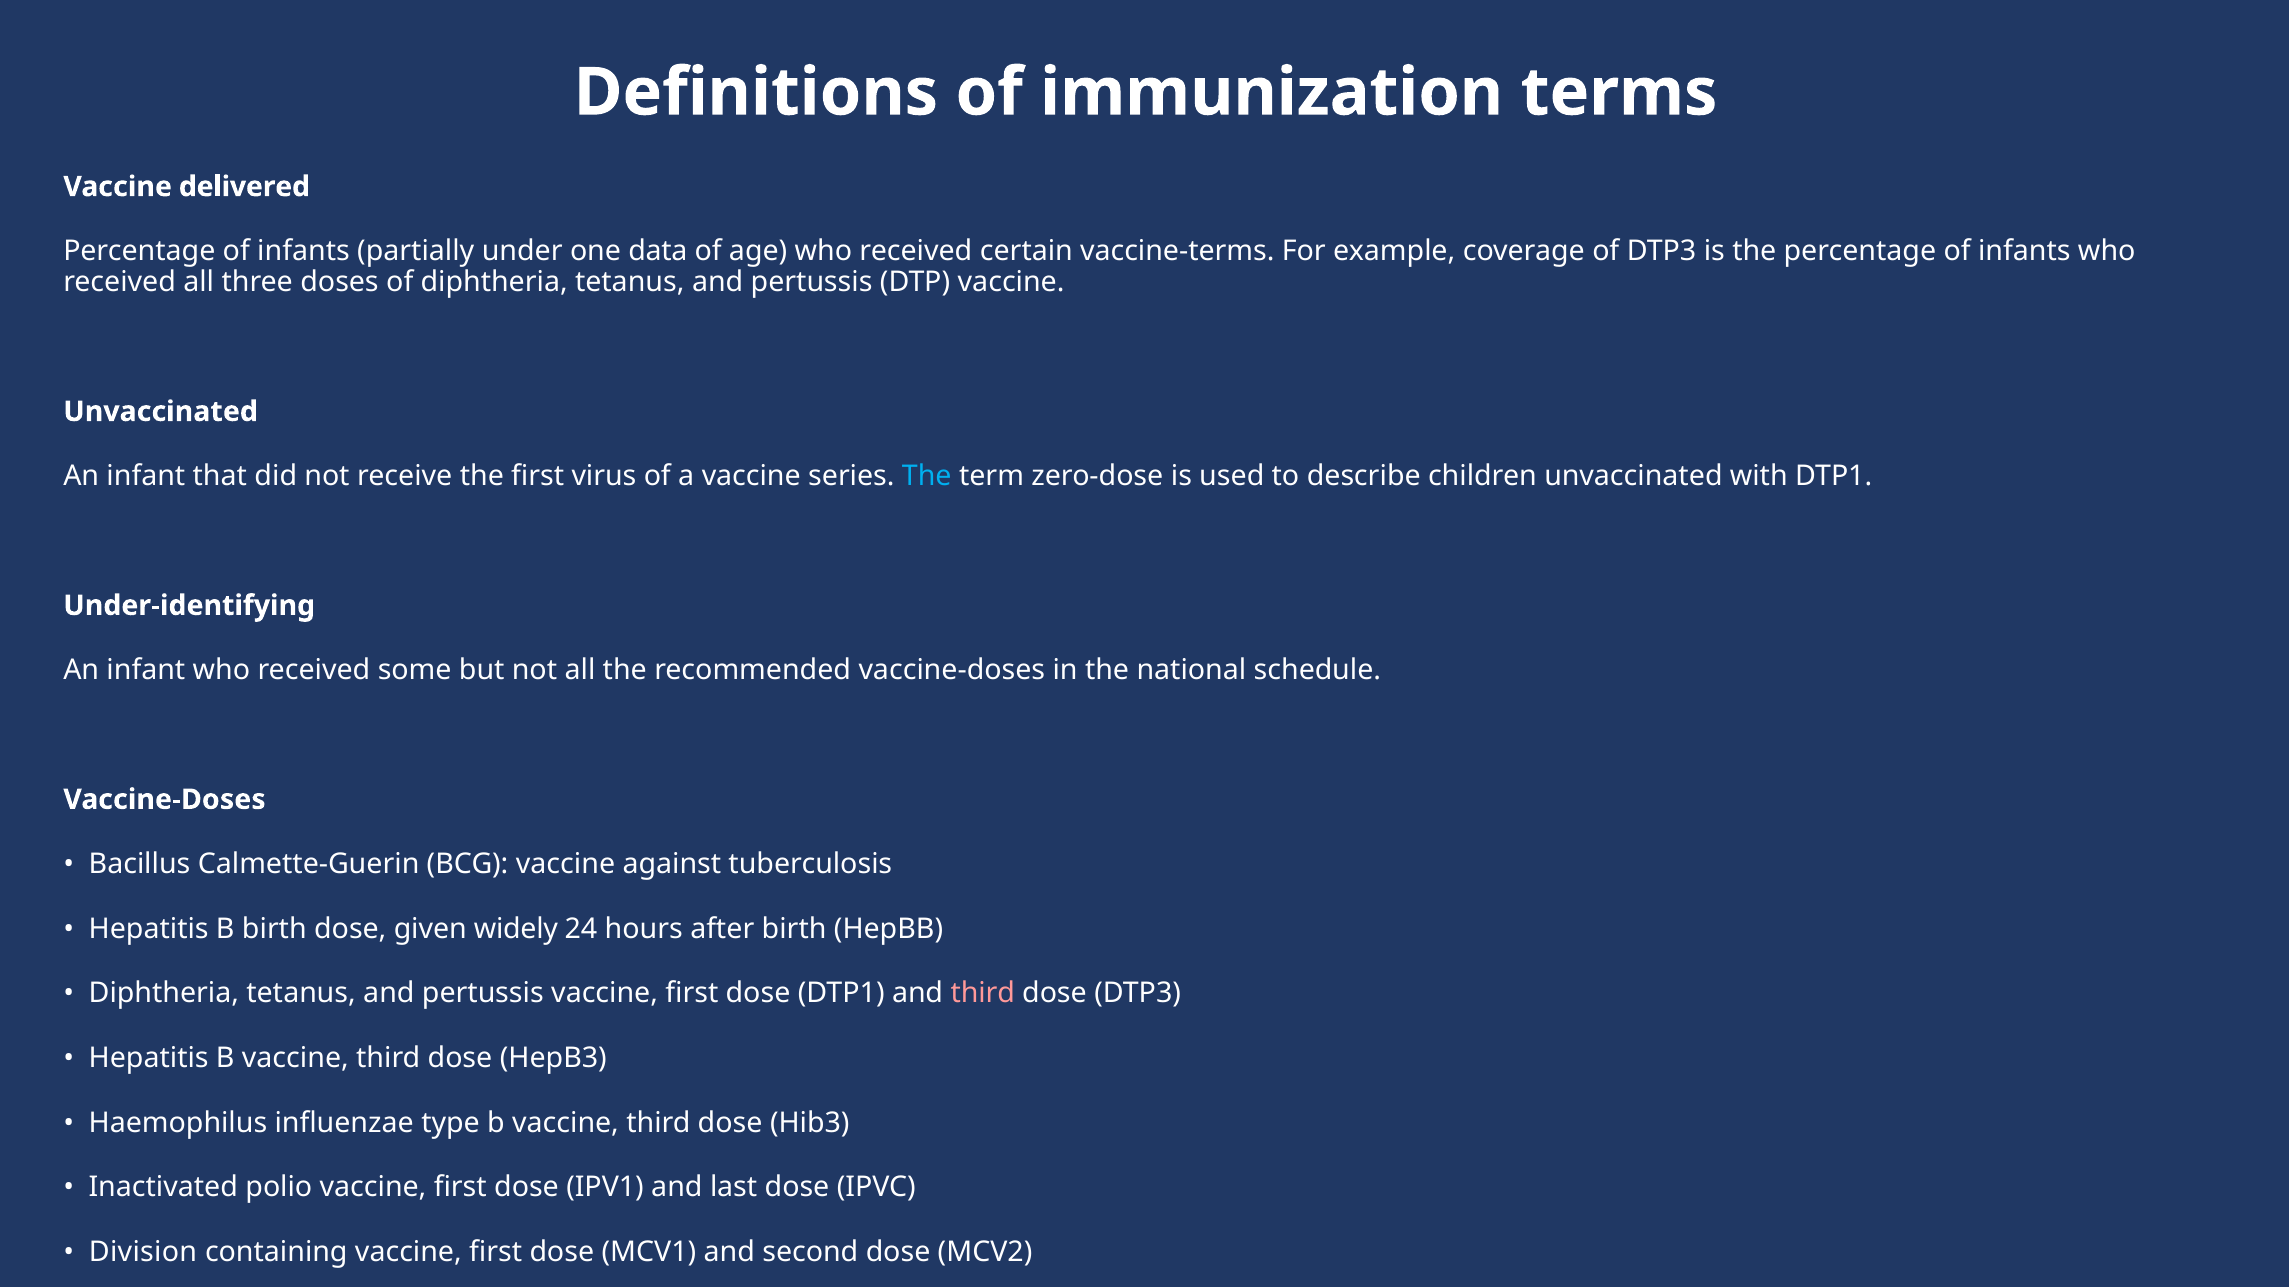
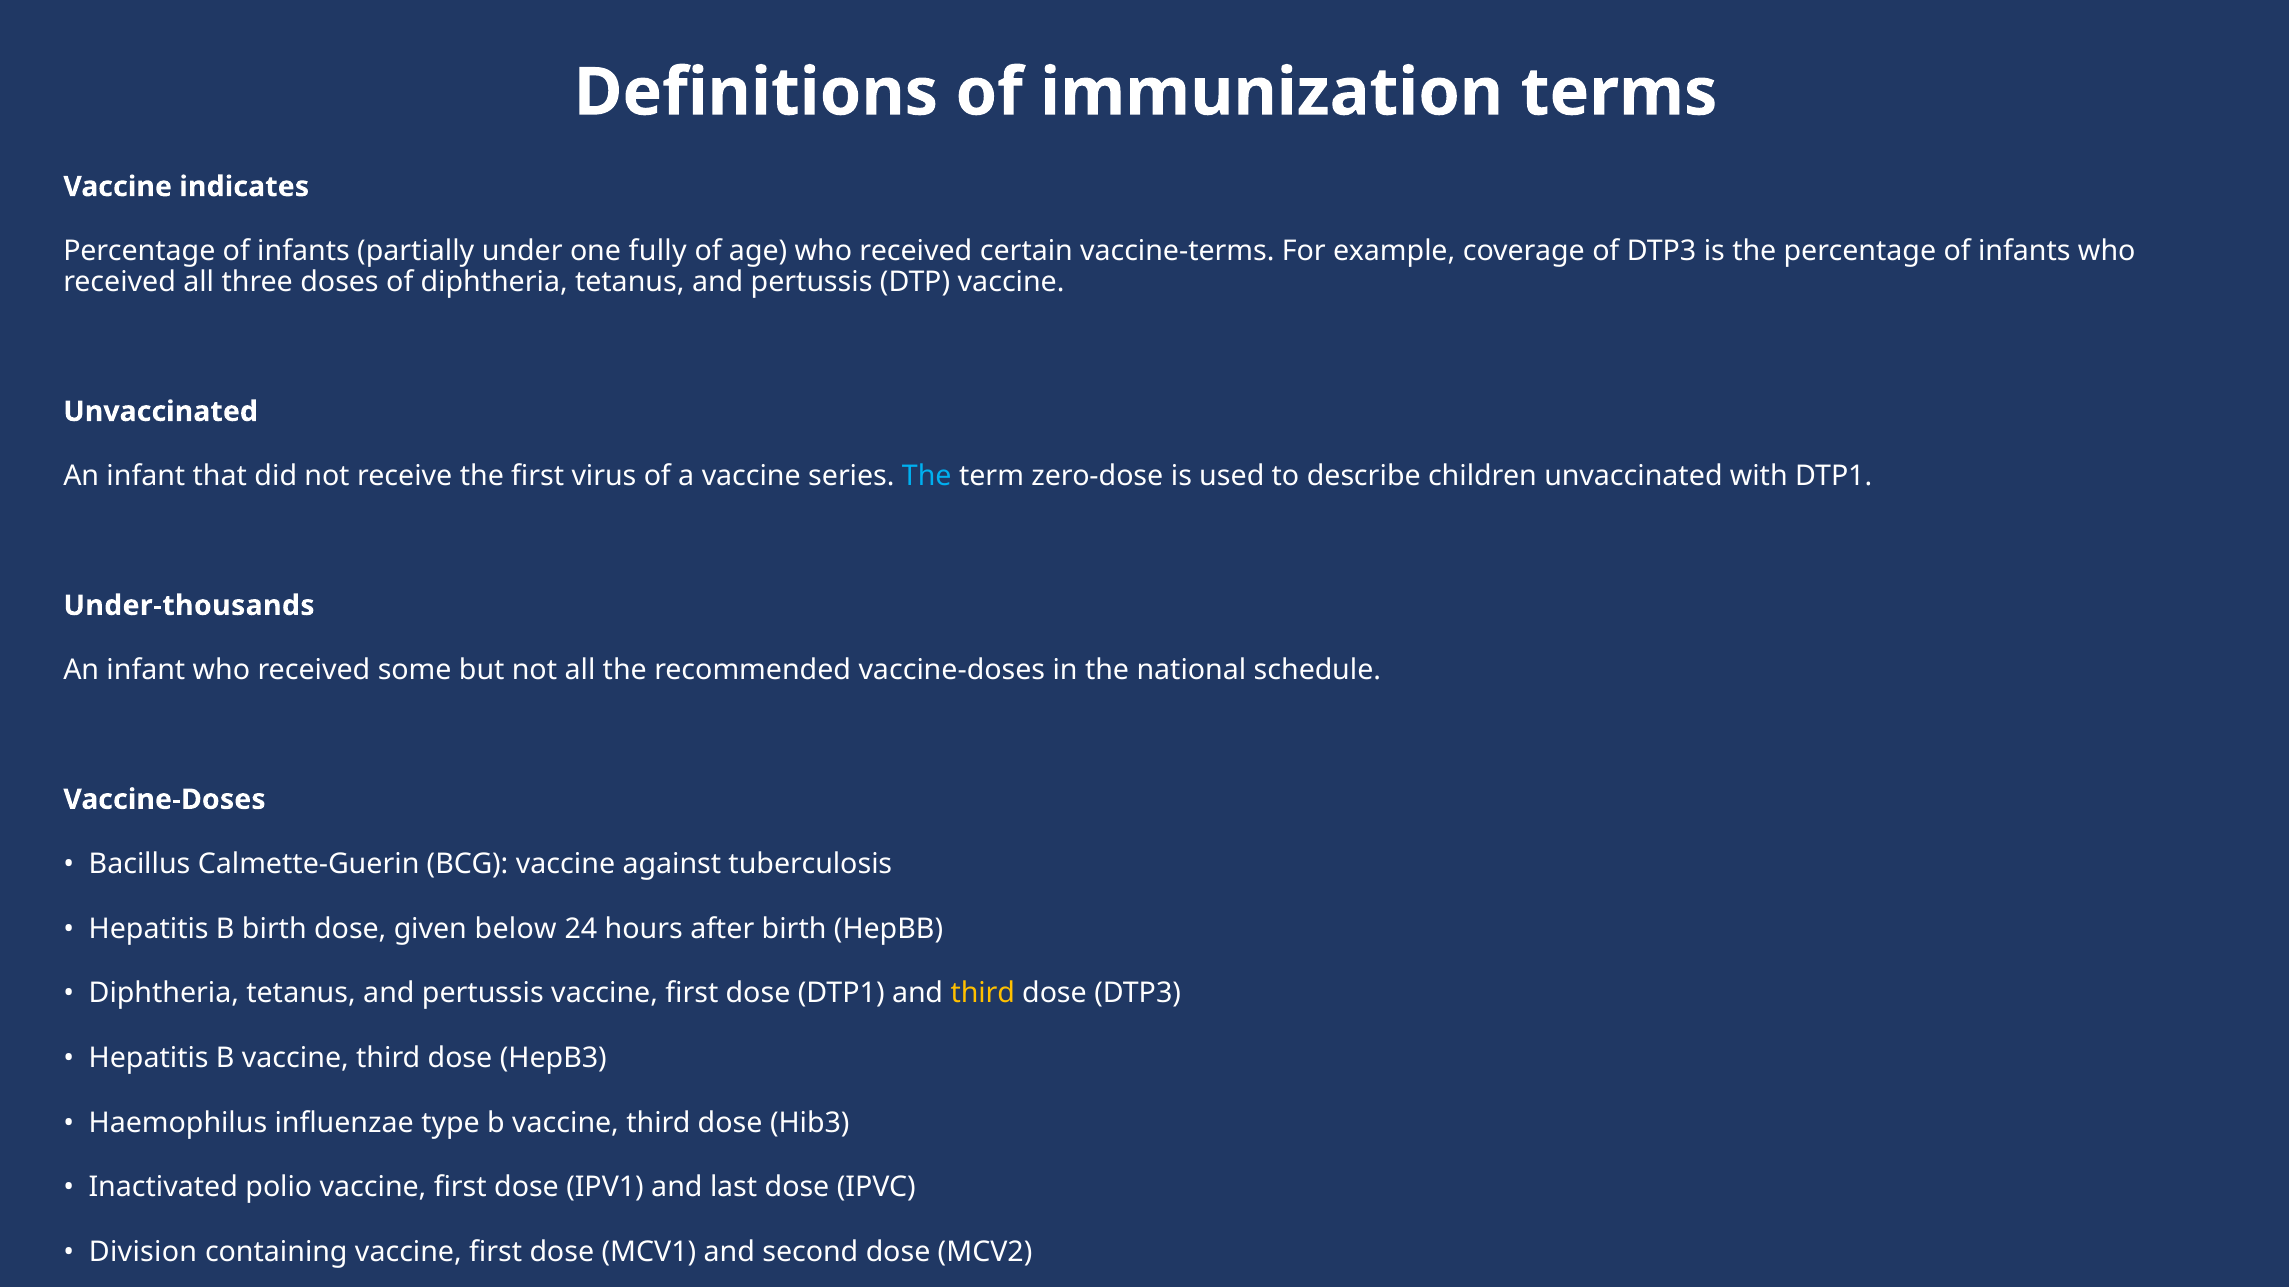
delivered: delivered -> indicates (244, 187)
data: data -> fully (658, 252)
Under-identifying: Under-identifying -> Under-thousands (189, 606)
widely: widely -> below (516, 929)
third colour: pink -> yellow (983, 994)
